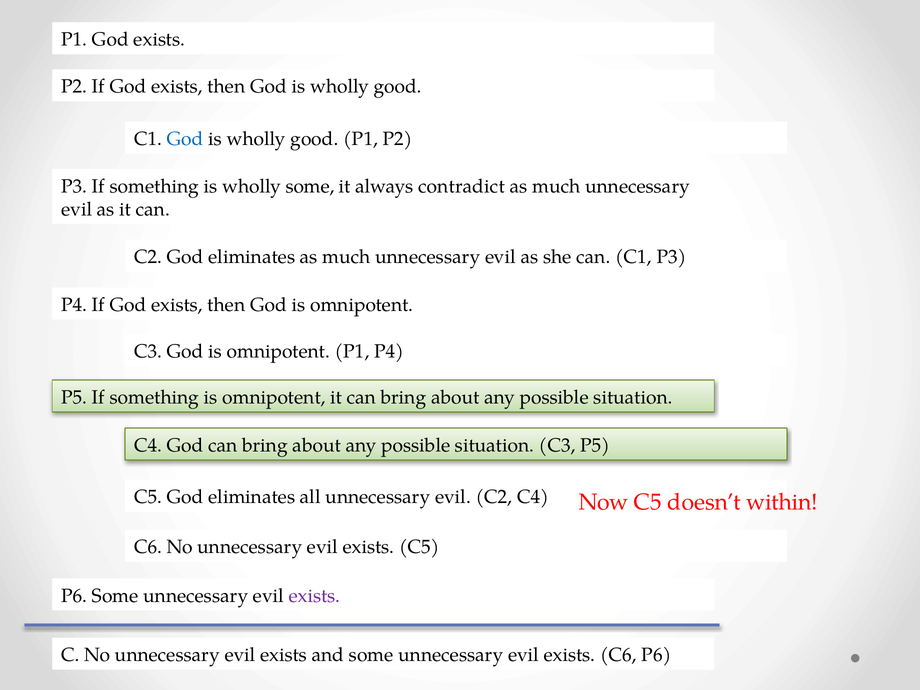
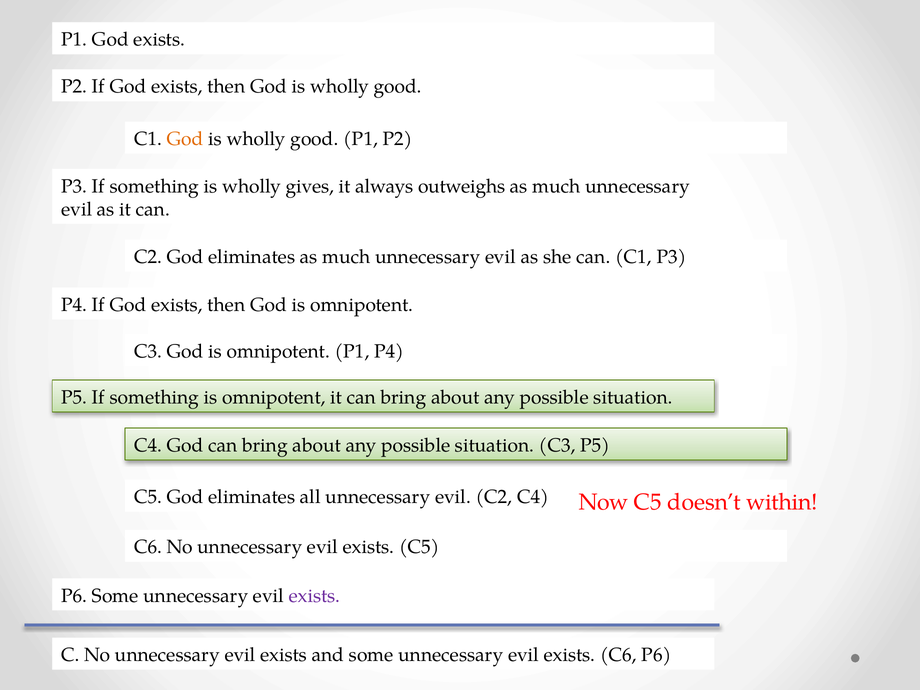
God colour: blue -> orange (185, 139)
wholly some: some -> gives (310, 186)
contradict: contradict -> outweighs (462, 186)
